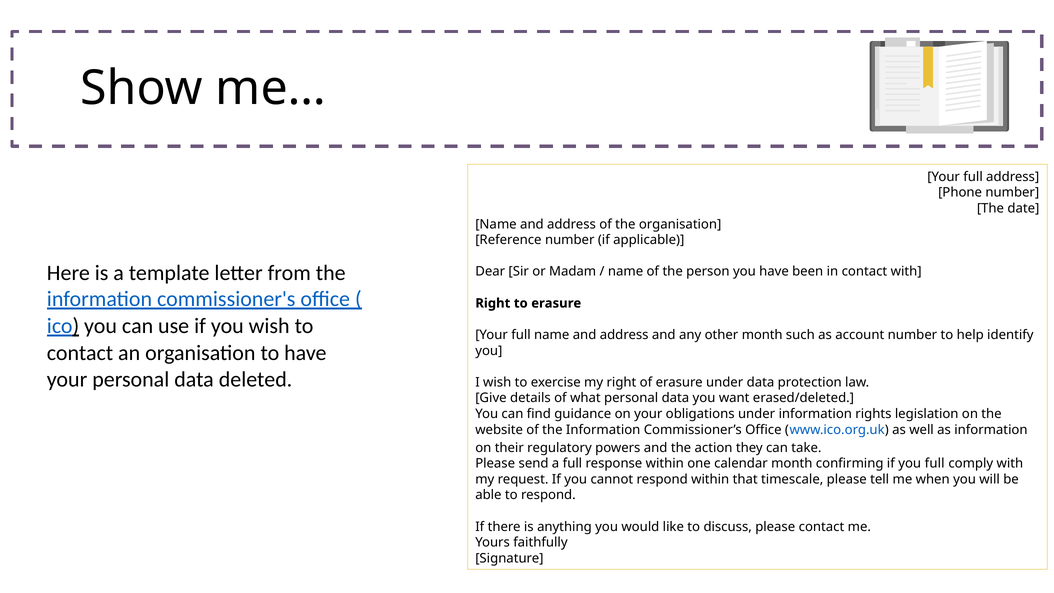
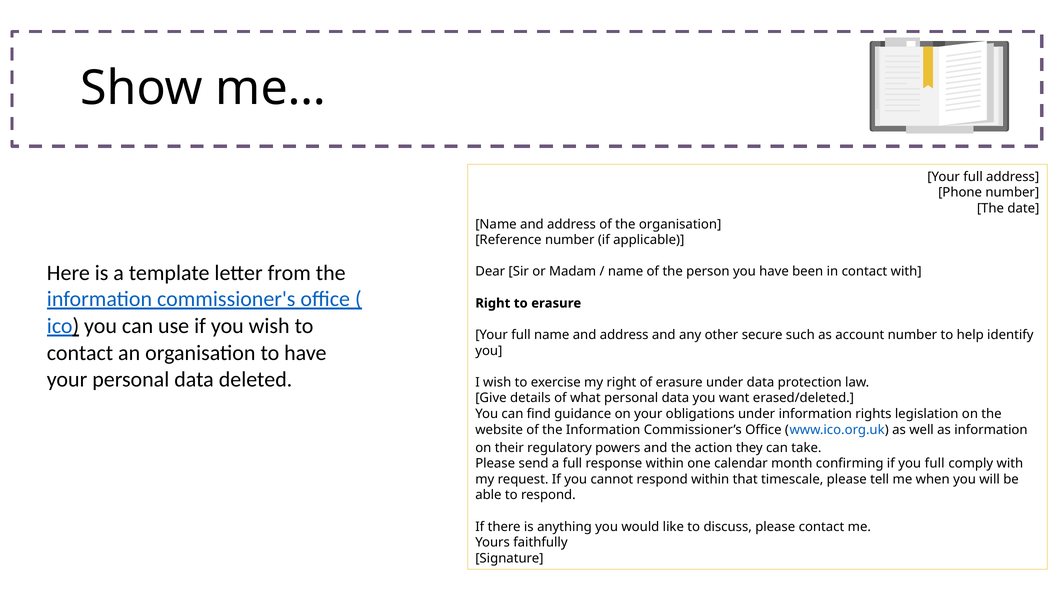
other month: month -> secure (762, 335)
